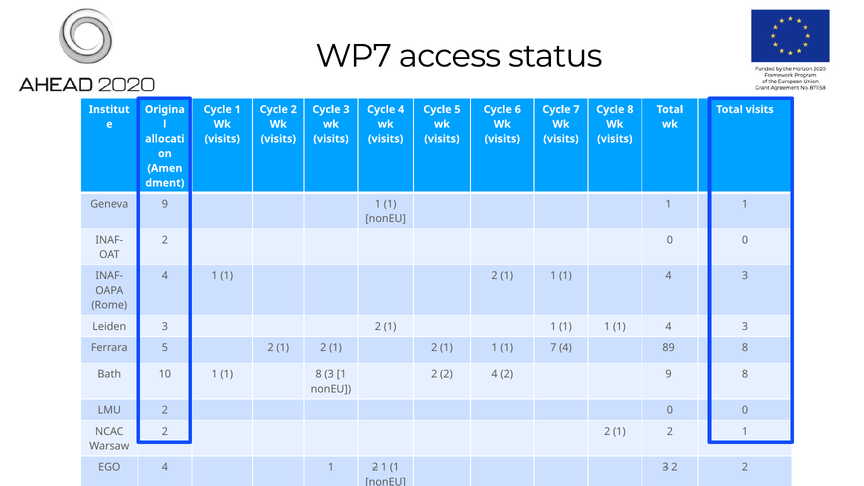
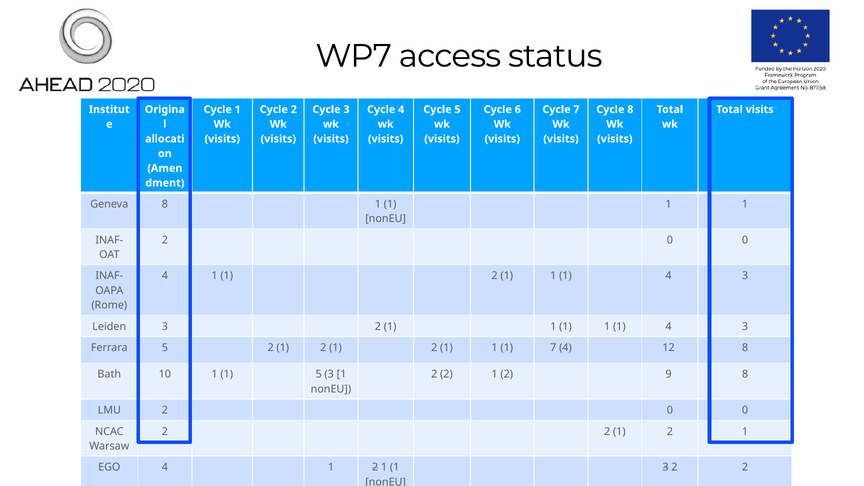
Geneva 9: 9 -> 8 (165, 204)
89: 89 -> 12 (669, 348)
1 8: 8 -> 5 (319, 374)
4: 4 -> 1 (495, 374)
